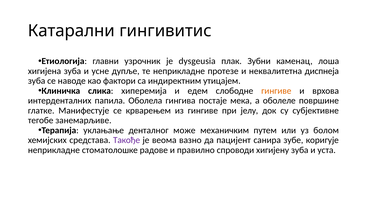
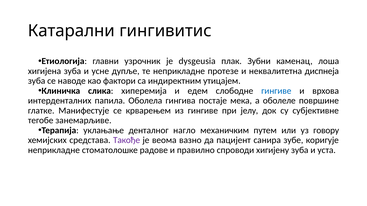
гингиве colour: orange -> blue (276, 91)
може: може -> нагло (184, 131)
болом: болом -> говору (326, 131)
